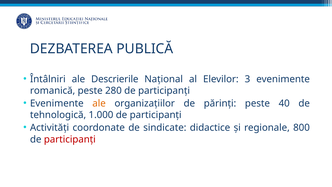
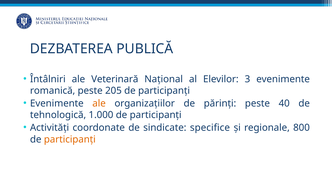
Descrierile: Descrierile -> Veterinară (115, 79)
280: 280 -> 205 (113, 91)
didactice: didactice -> specifice (210, 128)
participanți colour: red -> orange (70, 139)
